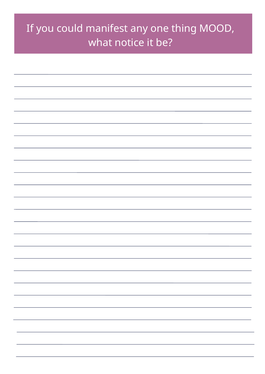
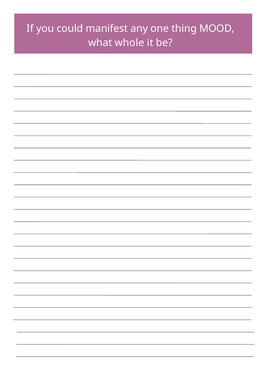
notice: notice -> whole (129, 43)
